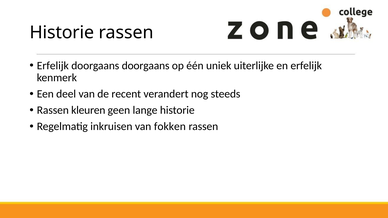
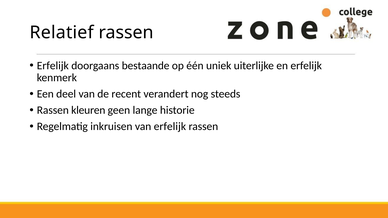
Historie: Historie -> Relatief (62, 33)
doorgaans doorgaans: doorgaans -> bestaande (146, 66)
van fokken: fokken -> erfelijk (170, 127)
